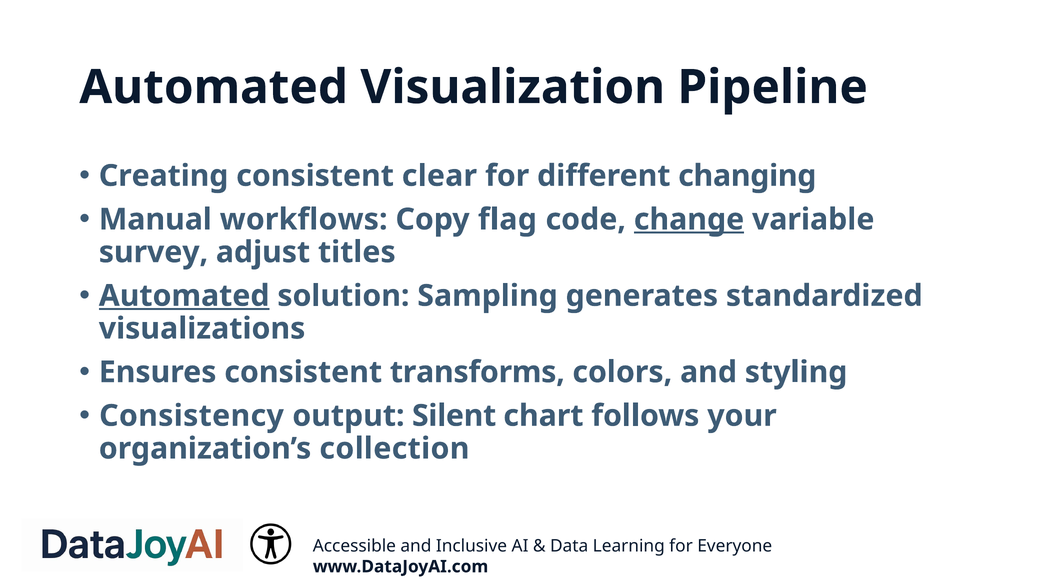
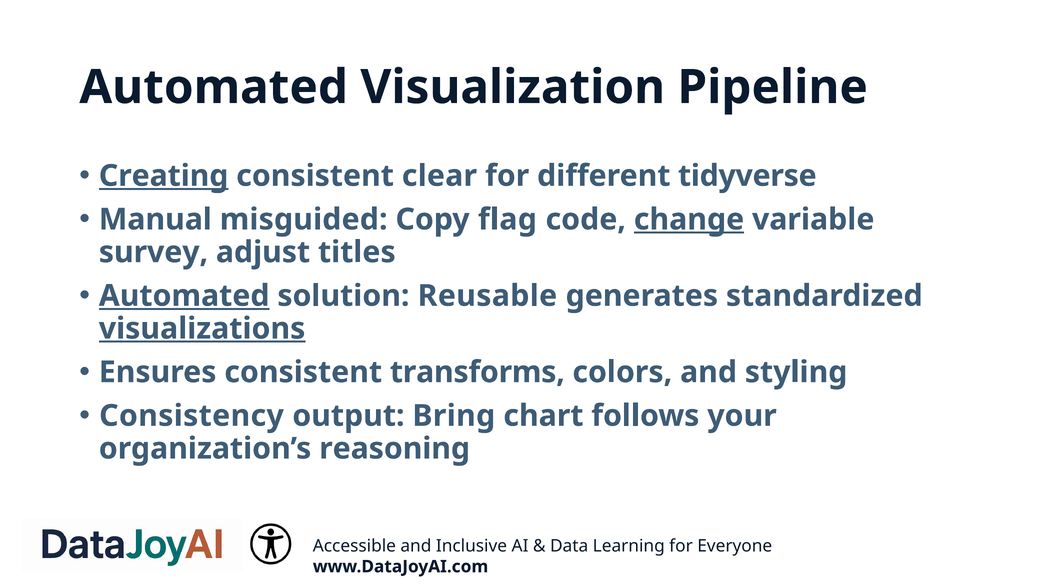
Creating underline: none -> present (164, 176)
changing: changing -> tidyverse (747, 176)
workflows: workflows -> misguided (304, 219)
Sampling: Sampling -> Reusable (487, 296)
visualizations underline: none -> present (202, 329)
Silent: Silent -> Bring (454, 416)
collection: collection -> reasoning (395, 449)
